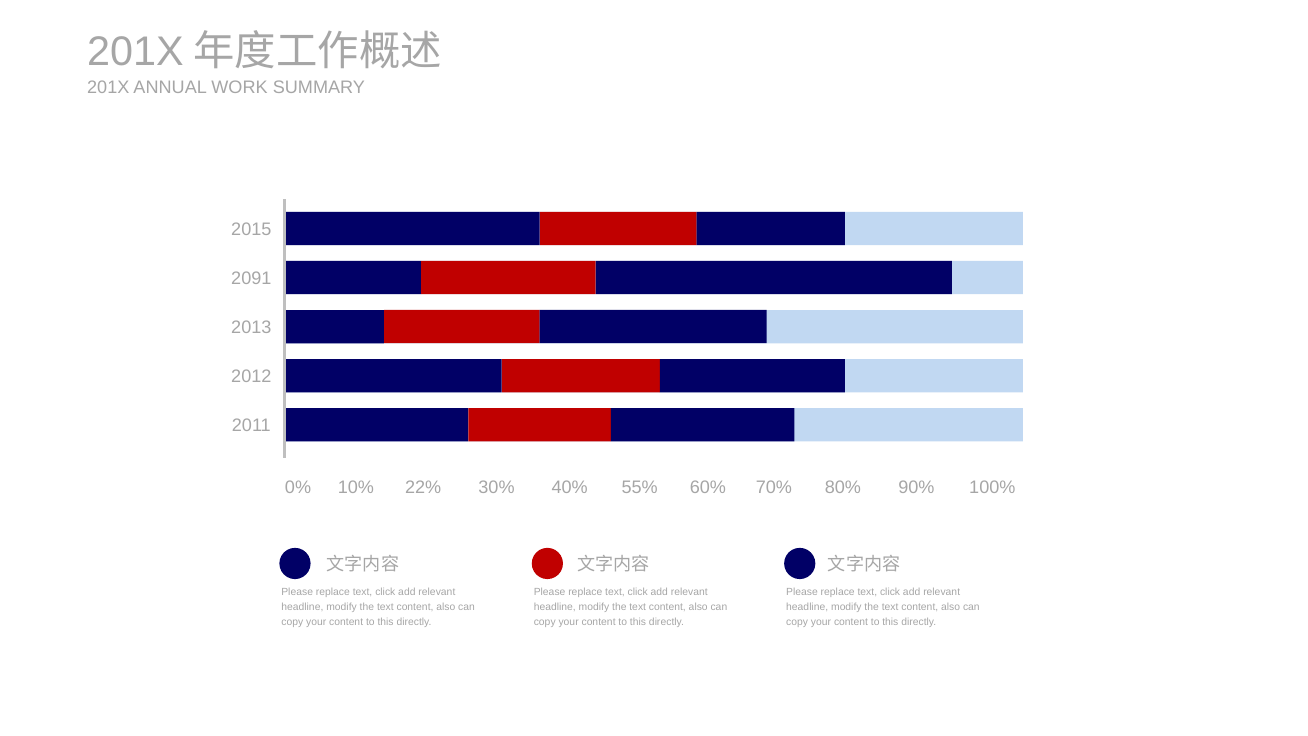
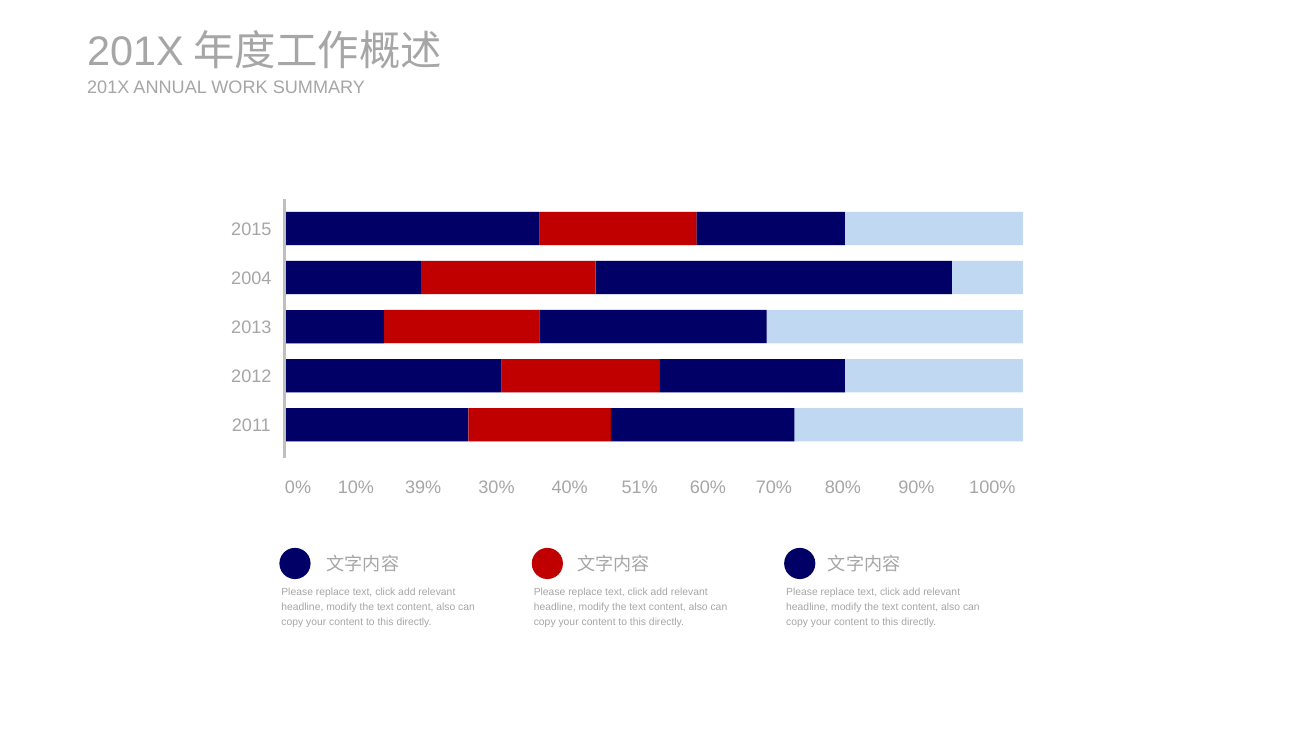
2091: 2091 -> 2004 (251, 279)
22%: 22% -> 39% (423, 488)
55%: 55% -> 51% (640, 488)
